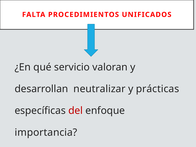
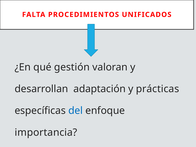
servicio: servicio -> gestión (72, 67)
neutralizar: neutralizar -> adaptación (100, 89)
del colour: red -> blue (76, 111)
